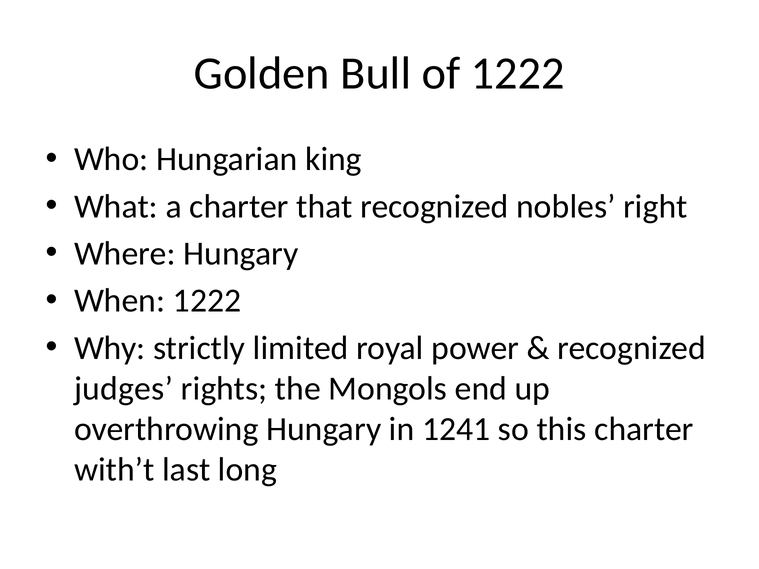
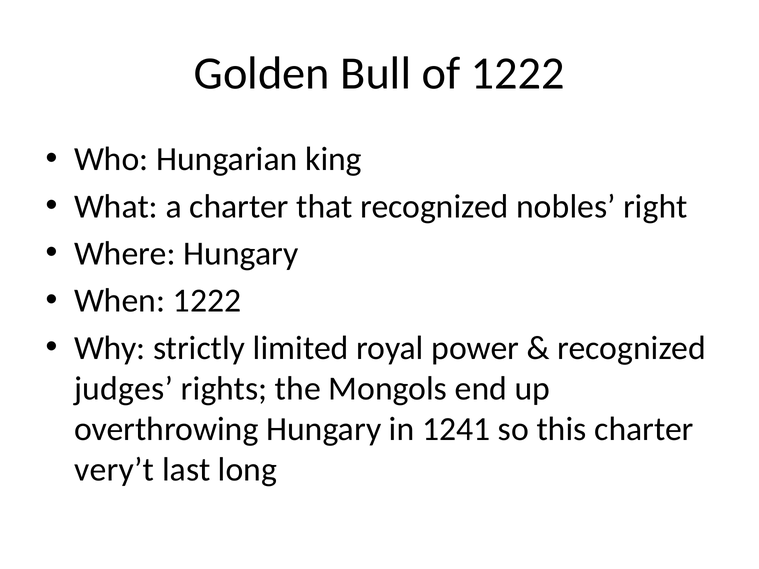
with’t: with’t -> very’t (114, 470)
